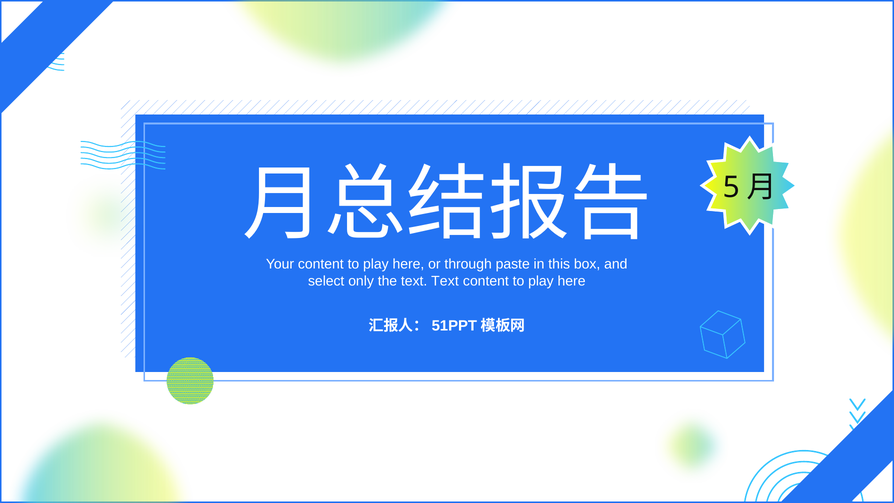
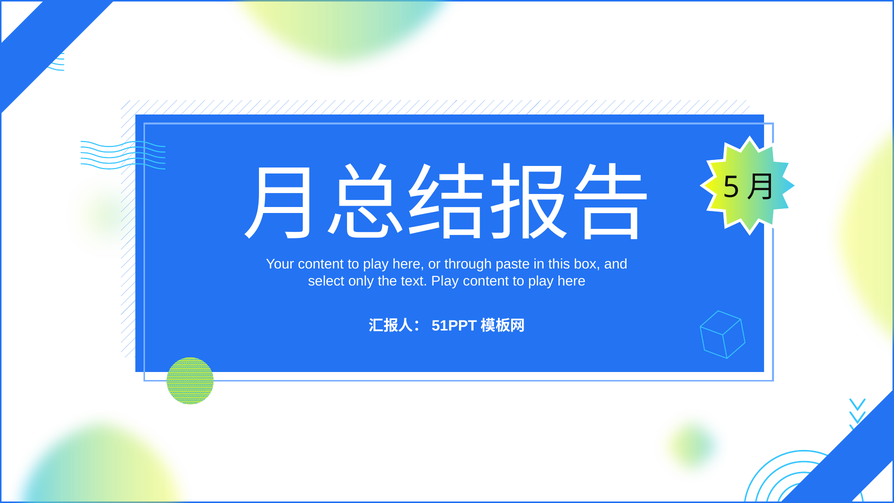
text Text: Text -> Play (445, 281)
